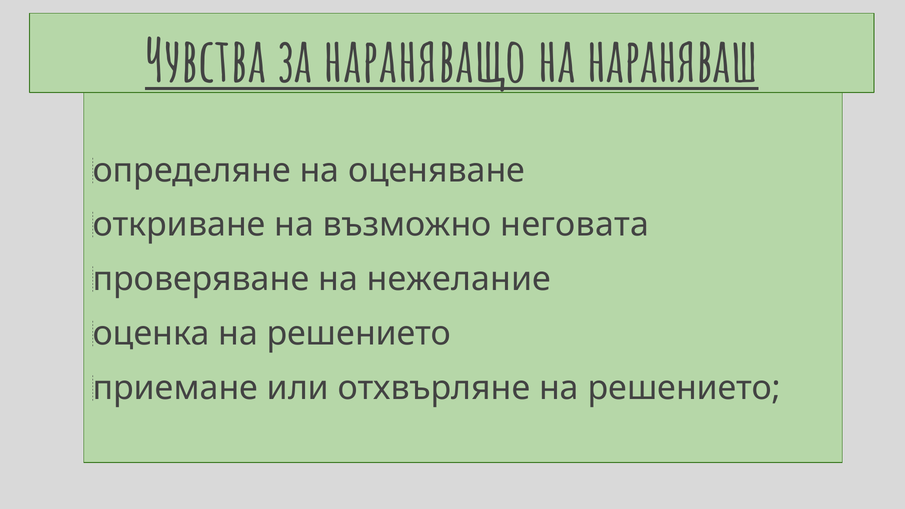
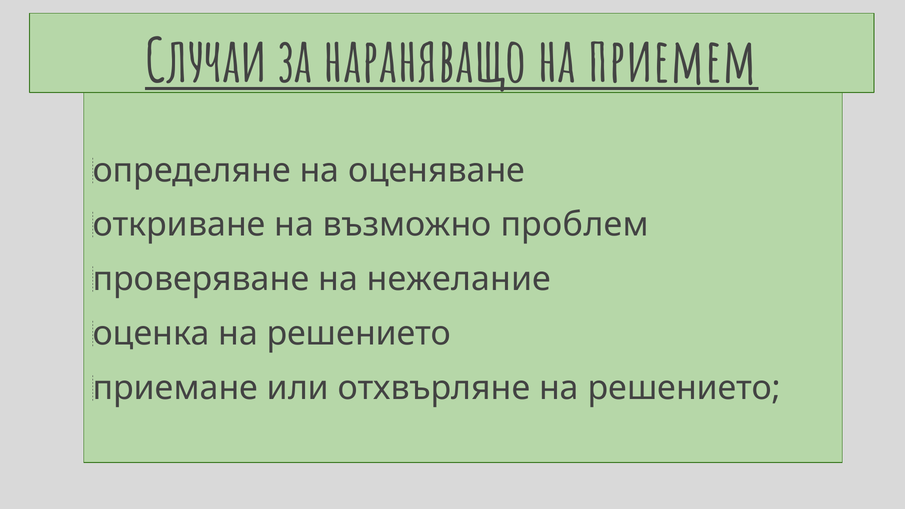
Чувства: Чувства -> Случаи (206, 63)
нараняваш: нараняваш -> приемем (672, 63)
неговата: неговата -> проблем (575, 225)
